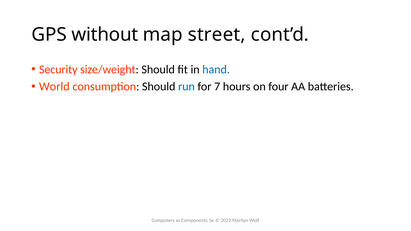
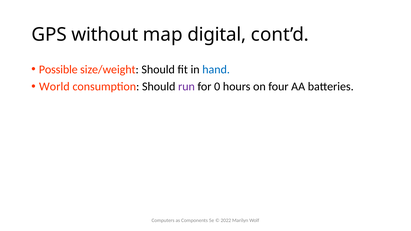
street: street -> digital (217, 35)
Security: Security -> Possible (58, 69)
run colour: blue -> purple (186, 87)
7: 7 -> 0 (217, 87)
